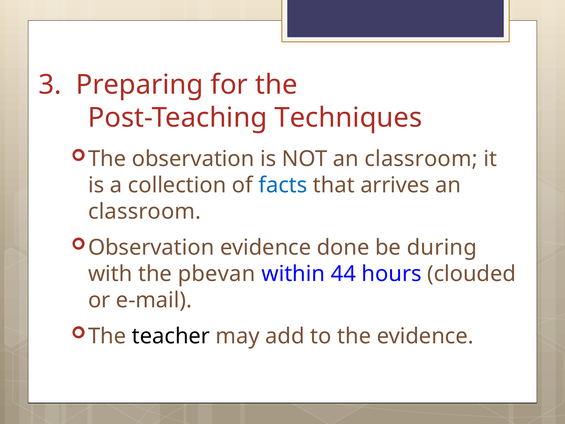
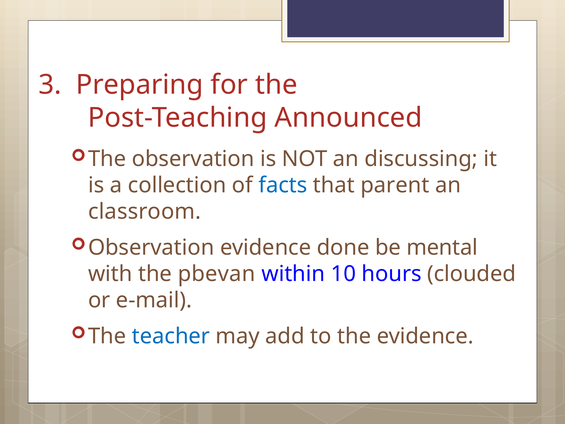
Techniques: Techniques -> Announced (348, 118)
NOT an classroom: classroom -> discussing (421, 159)
arrives: arrives -> parent (395, 185)
during: during -> mental (442, 247)
44: 44 -> 10 (343, 274)
teacher colour: black -> blue (171, 336)
